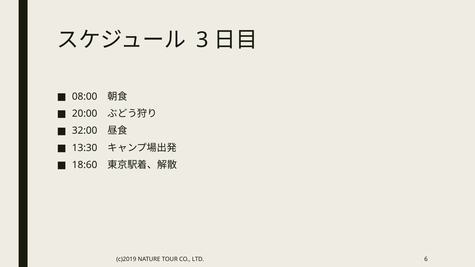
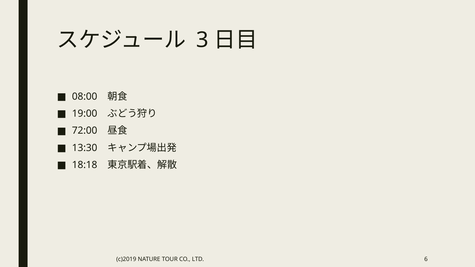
20:00: 20:00 -> 19:00 (85, 114)
32:00: 32:00 -> 72:00 (85, 131)
18:60: 18:60 -> 18:18 (85, 165)
